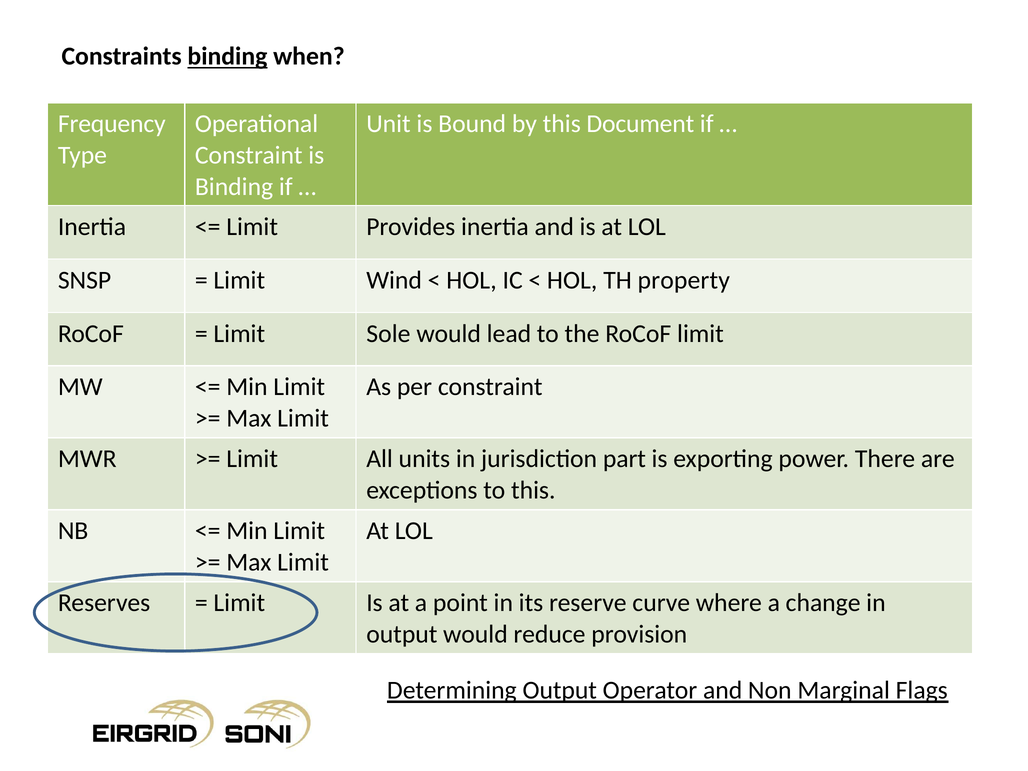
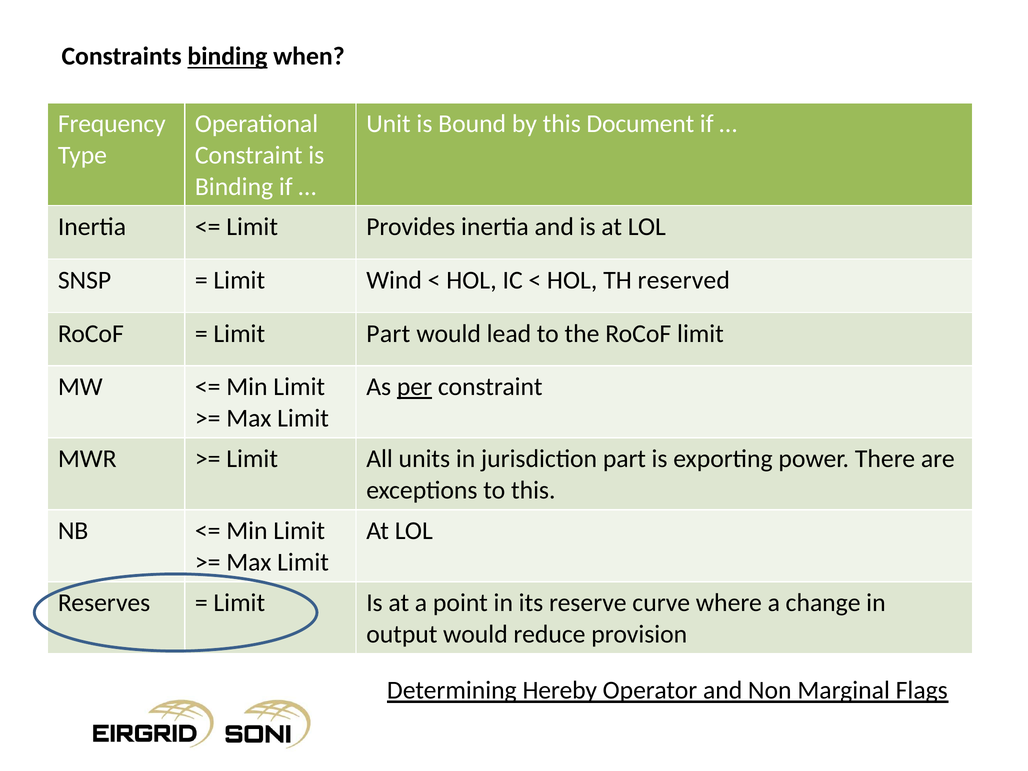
property: property -> reserved (684, 280)
Limit Sole: Sole -> Part (388, 334)
per underline: none -> present (414, 387)
Determining Output: Output -> Hereby (560, 690)
